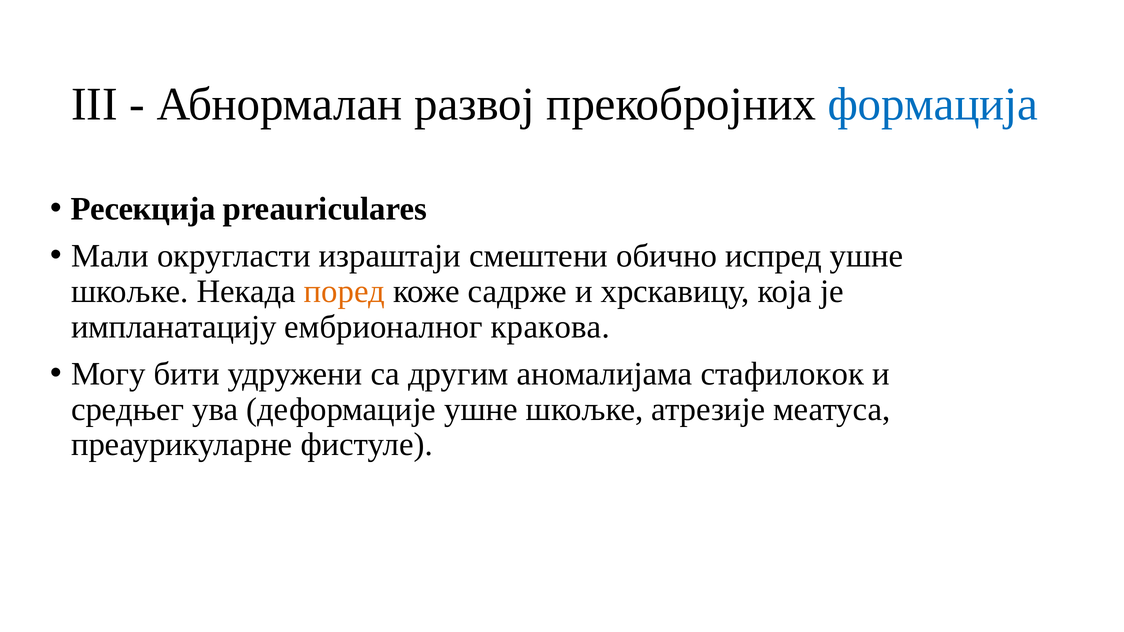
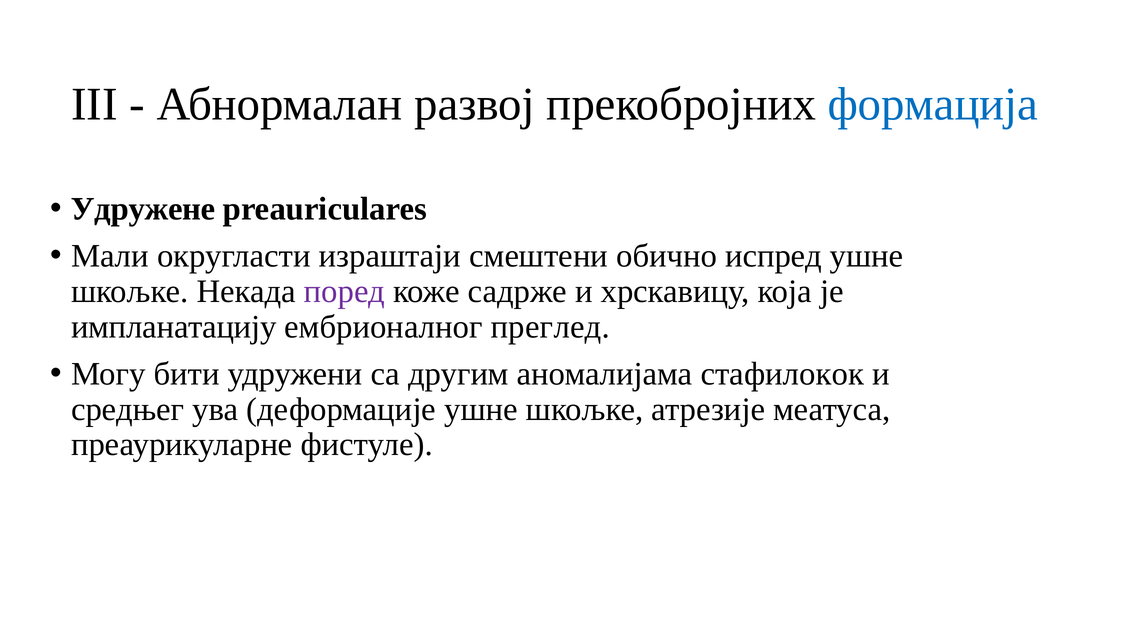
Ресекција: Ресекција -> Удружене (143, 209)
поред colour: orange -> purple (345, 291)
кракова: кракова -> преглед (550, 327)
